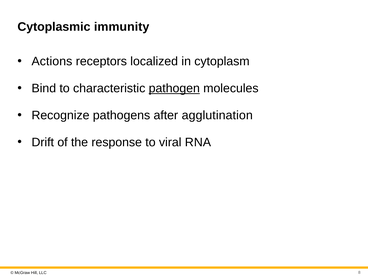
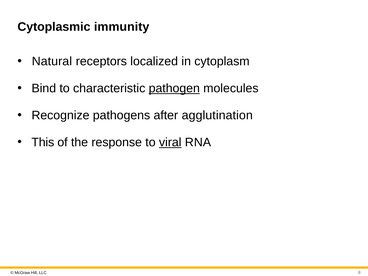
Actions: Actions -> Natural (52, 61)
Drift: Drift -> This (43, 142)
viral underline: none -> present (170, 142)
